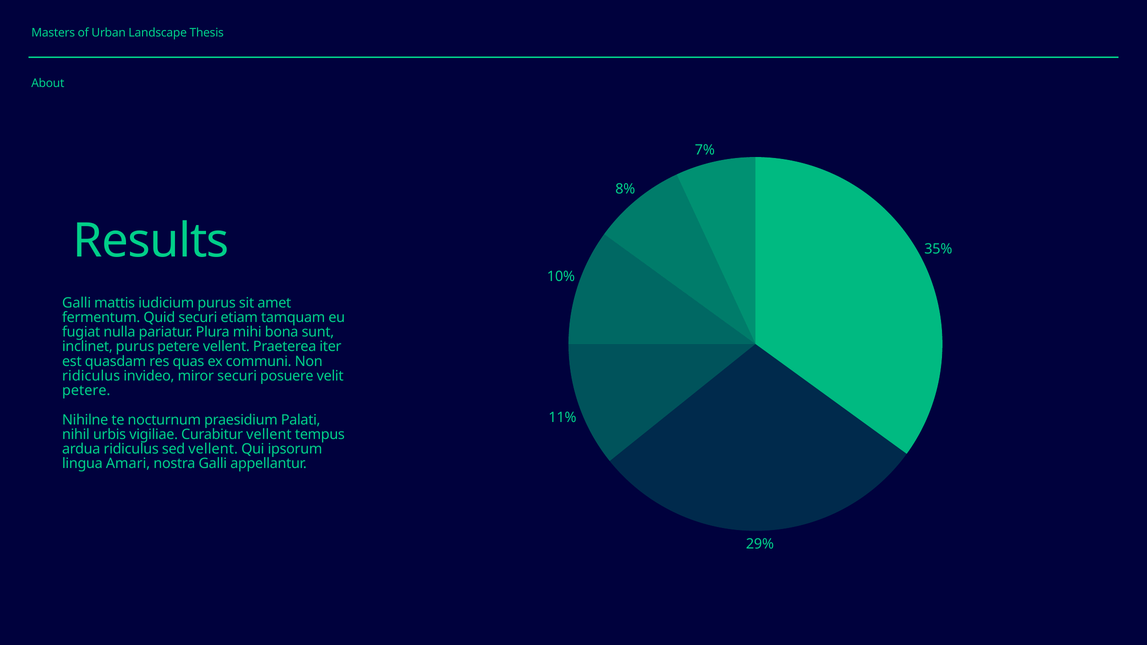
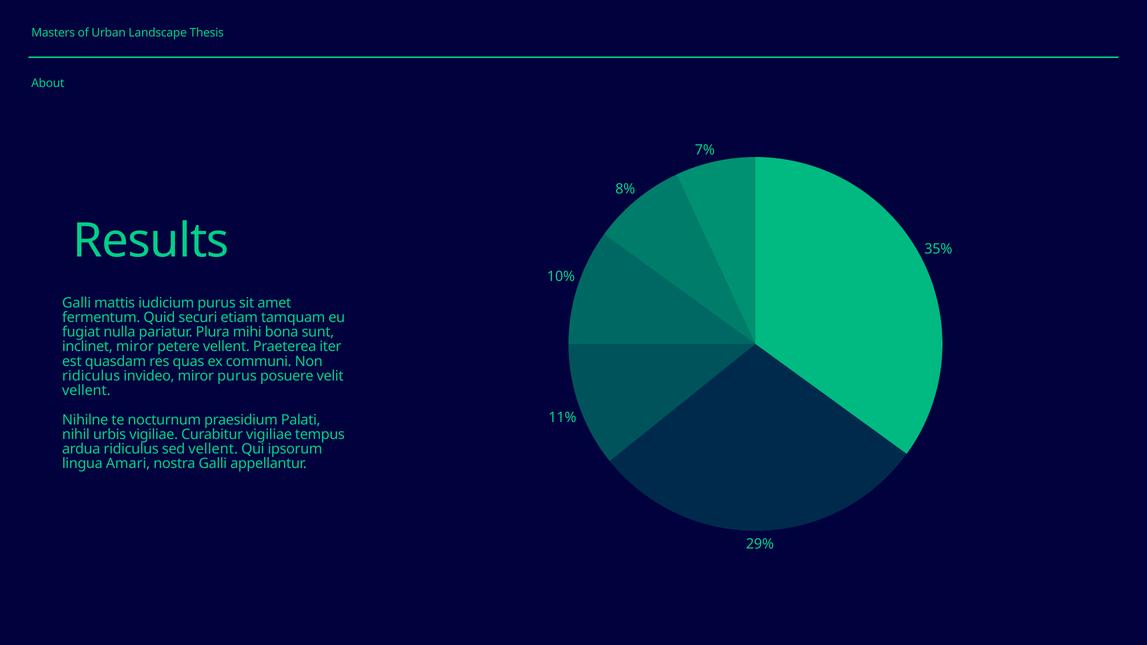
inclinet purus: purus -> miror (135, 347)
miror securi: securi -> purus (237, 376)
petere: petere -> vellent (86, 391)
Curabitur vellent: vellent -> vigiliae (269, 435)
